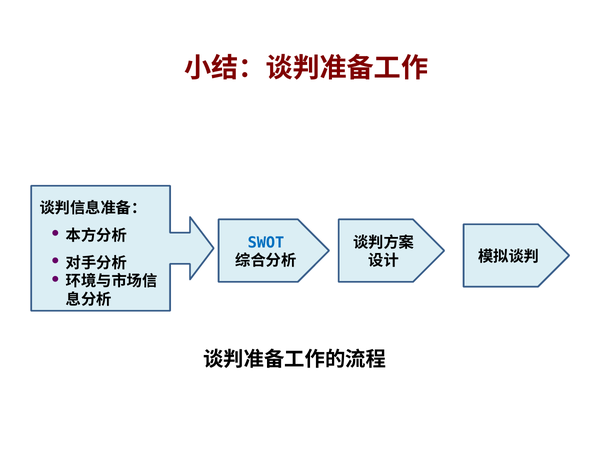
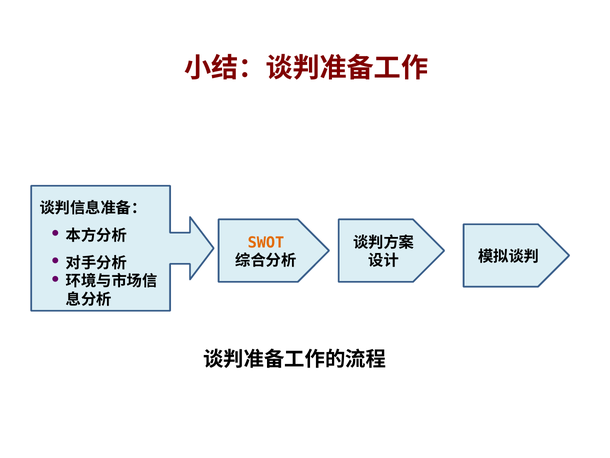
SWOT colour: blue -> orange (266, 242)
